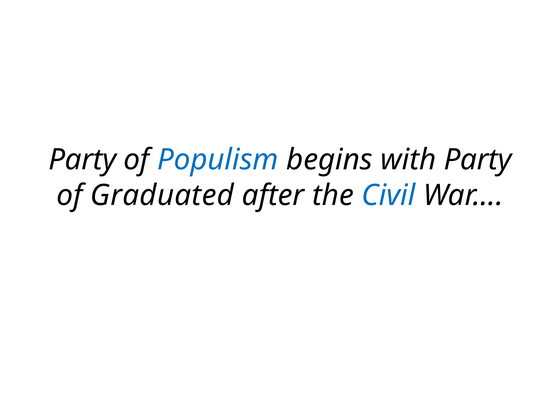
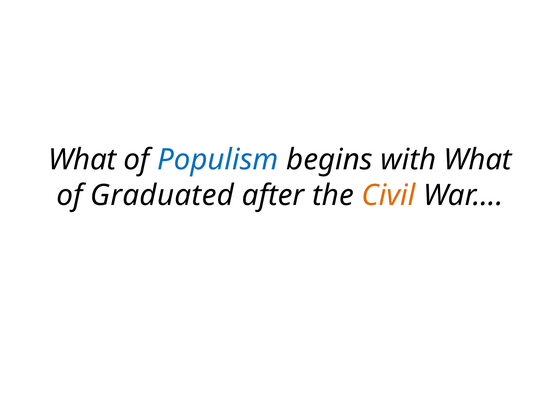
Party: Party -> What (82, 160)
with Party: Party -> What (478, 160)
Civil colour: blue -> orange (389, 195)
